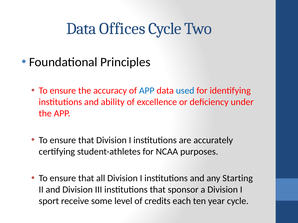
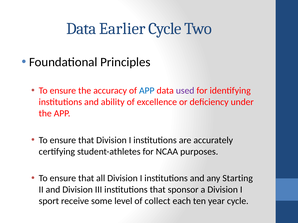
Offices: Offices -> Earlier (122, 29)
used colour: blue -> purple (185, 91)
credits: credits -> collect (157, 201)
